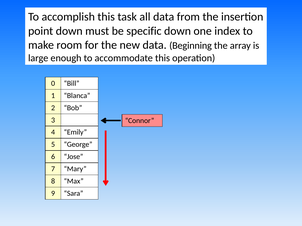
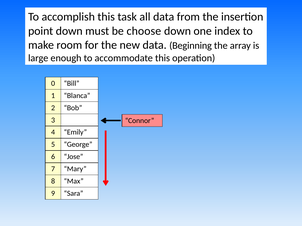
specific: specific -> choose (144, 31)
